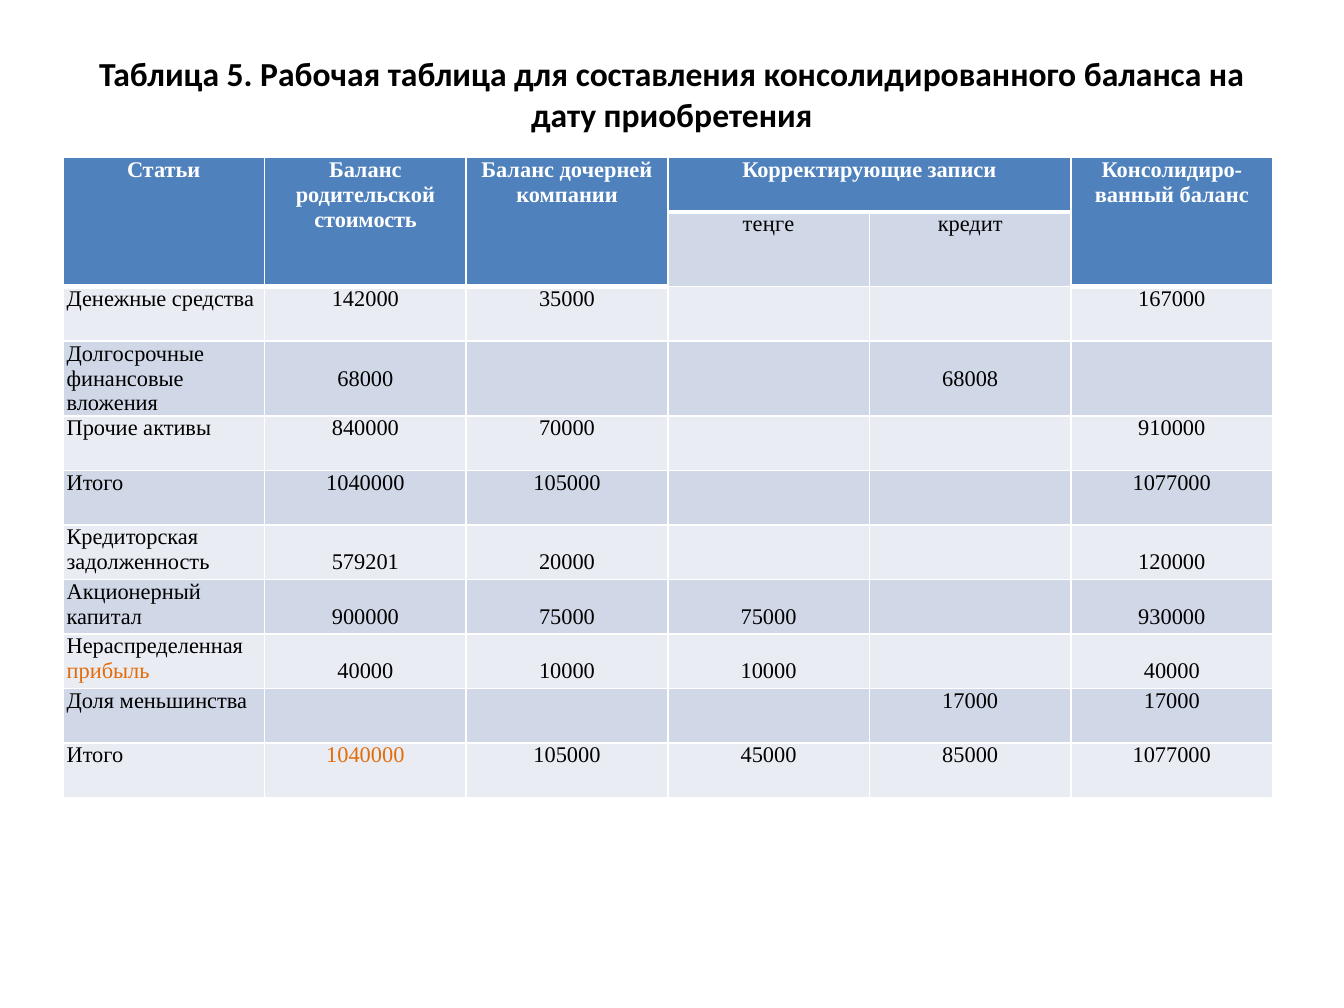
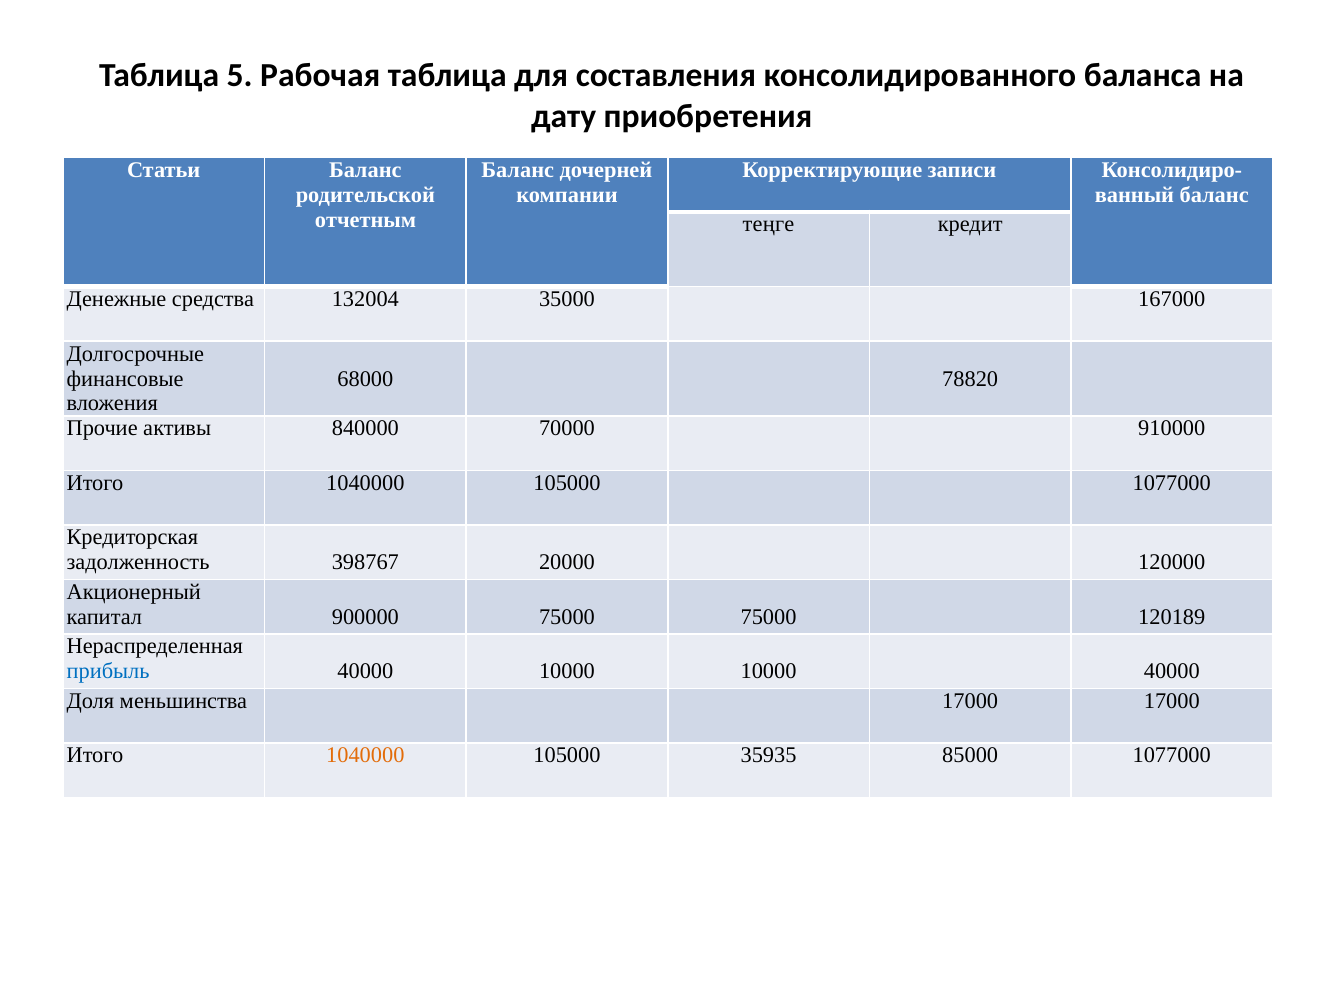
стоимость: стоимость -> отчетным (365, 220)
142000: 142000 -> 132004 (365, 299)
68008: 68008 -> 78820 (970, 379)
579201: 579201 -> 398767 (365, 562)
930000: 930000 -> 120189 (1172, 617)
прибыль colour: orange -> blue (108, 671)
45000: 45000 -> 35935 (769, 755)
